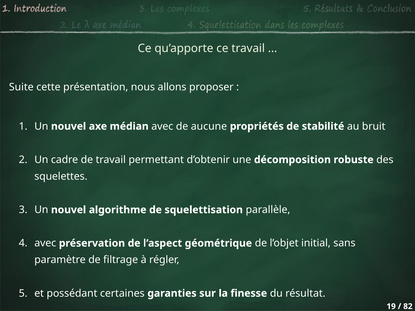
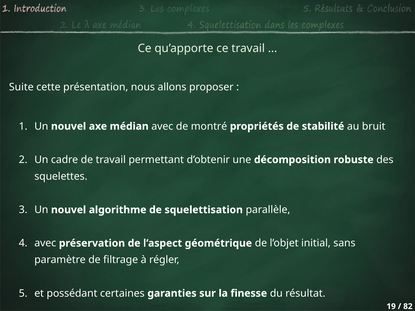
aucune: aucune -> montré (209, 126)
